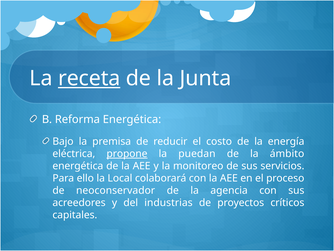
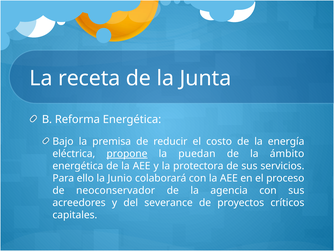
receta underline: present -> none (89, 78)
monitoreo: monitoreo -> protectora (198, 166)
Local: Local -> Junio (120, 178)
industrias: industrias -> severance (169, 202)
